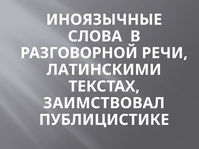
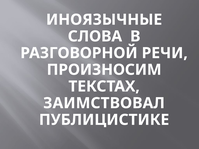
ЛАТИНСКИМИ: ЛАТИНСКИМИ -> ПРОИЗНОСИМ (104, 70)
